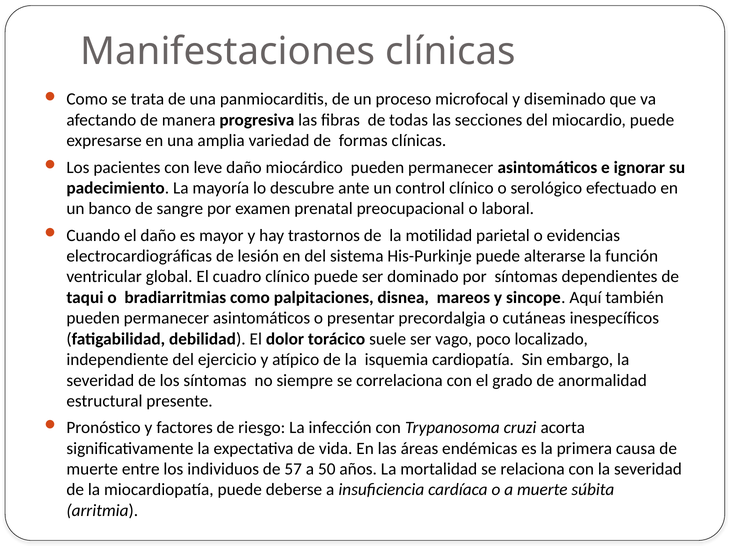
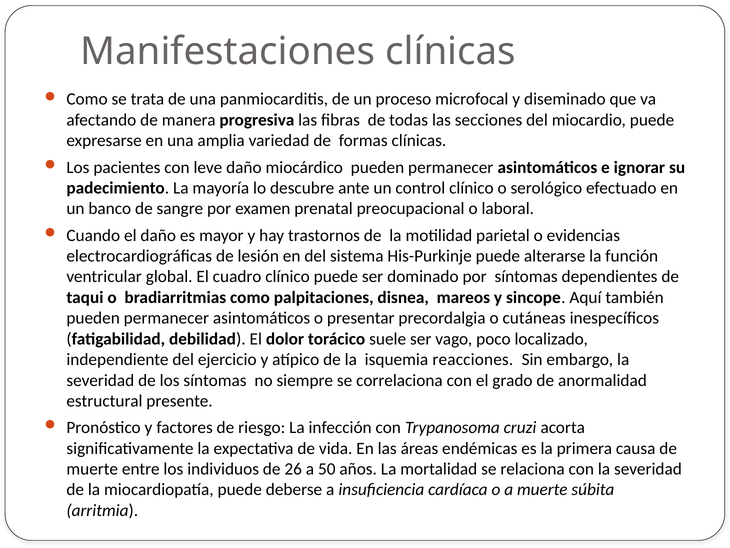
cardiopatía: cardiopatía -> reacciones (473, 359)
57: 57 -> 26 (293, 469)
